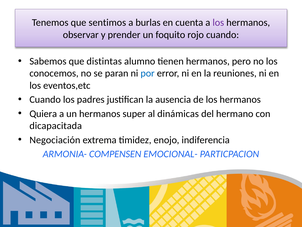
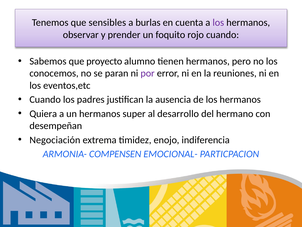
sentimos: sentimos -> sensibles (107, 23)
distintas: distintas -> proyecto (104, 61)
por colour: blue -> purple (148, 73)
dinámicas: dinámicas -> desarrollo (178, 113)
dicapacitada: dicapacitada -> desempeñan (56, 126)
